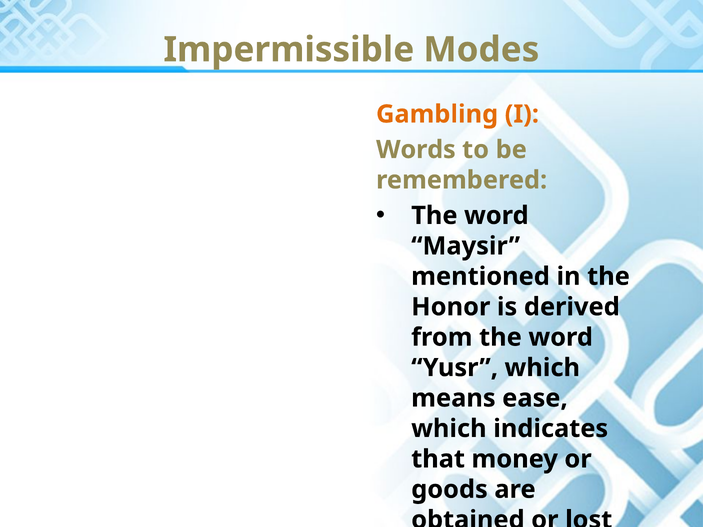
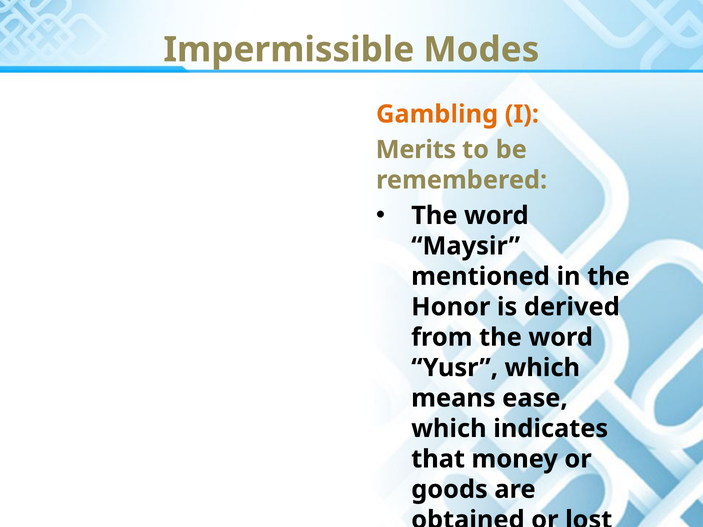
Words: Words -> Merits (416, 150)
